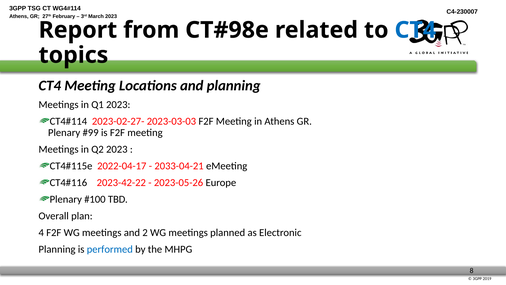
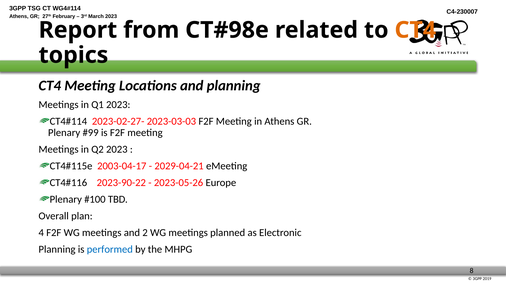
CT4 colour: blue -> orange (415, 30)
2022-04-17: 2022-04-17 -> 2003-04-17 (122, 166)
2033-04-21: 2033-04-21 -> 2029-04-21 (179, 166)
2023-42-22: 2023-42-22 -> 2023-90-22 (121, 183)
